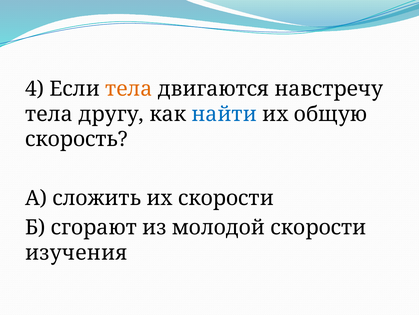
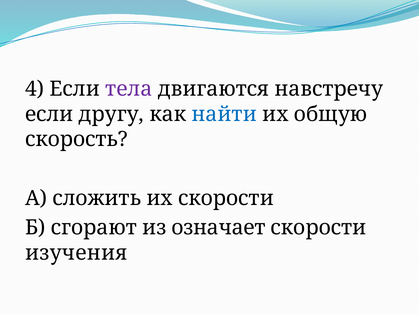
тела colour: orange -> purple (129, 89)
тела: тела -> если (49, 114)
молодой: молодой -> означает (219, 227)
